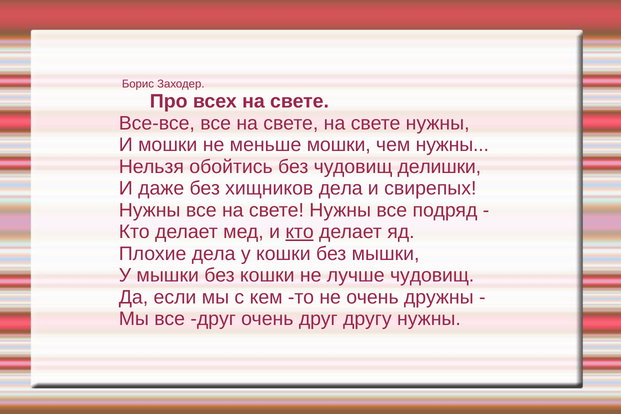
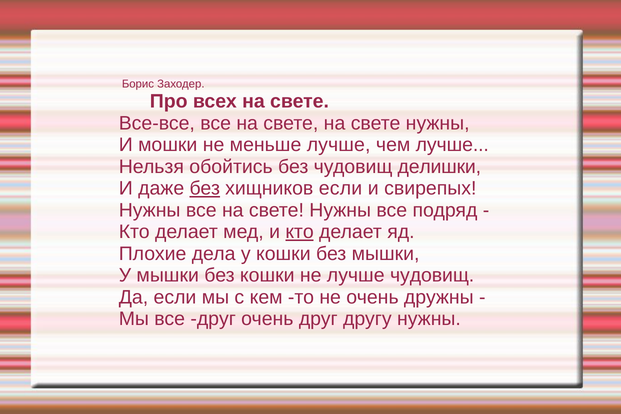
меньше мошки: мошки -> лучше (339, 145)
чем нужны: нужны -> лучше (452, 145)
без underline: none -> present (205, 188)
хищников дела: дела -> если (341, 188)
